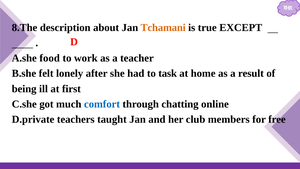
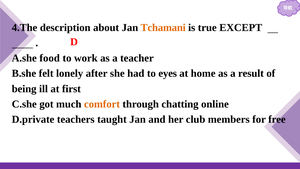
8.The: 8.The -> 4.The (25, 28)
task: task -> eyes (168, 73)
comfort colour: blue -> orange (102, 104)
